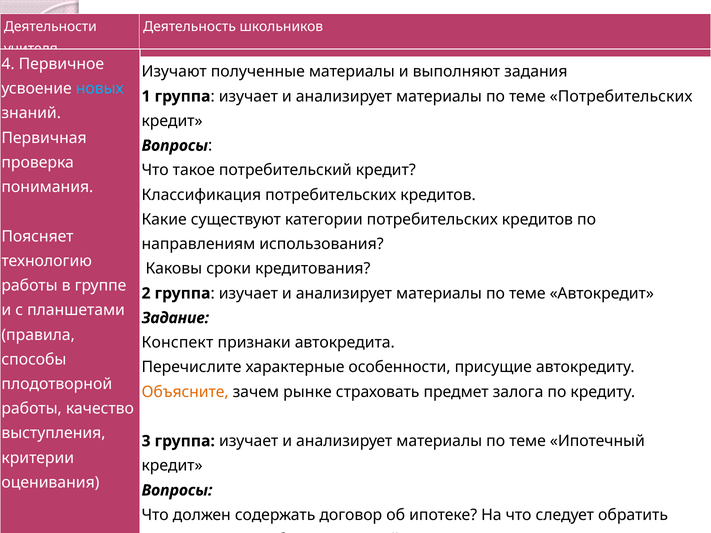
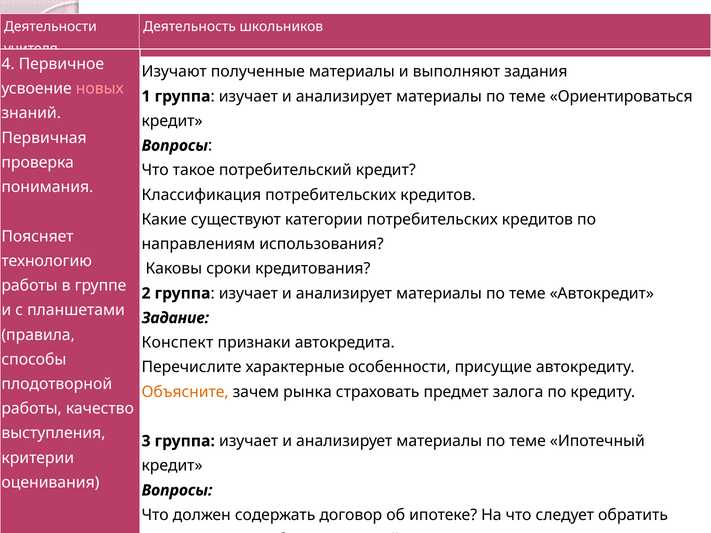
новых colour: light blue -> pink (100, 89)
теме Потребительских: Потребительских -> Ориентироваться (621, 96)
рынке: рынке -> рынка (307, 392)
